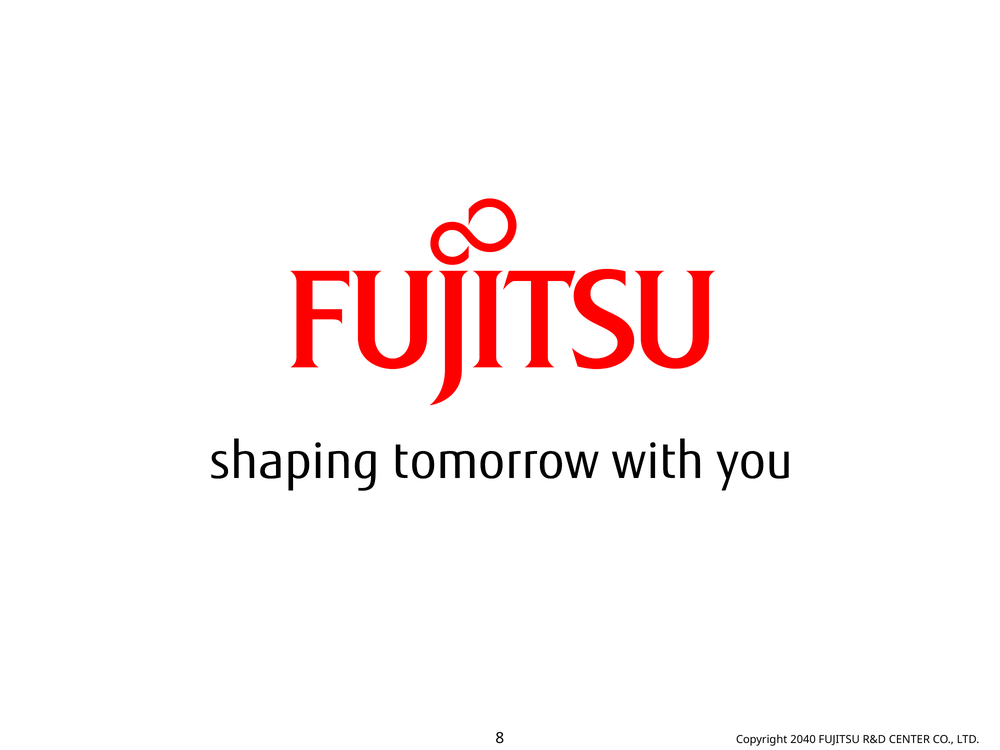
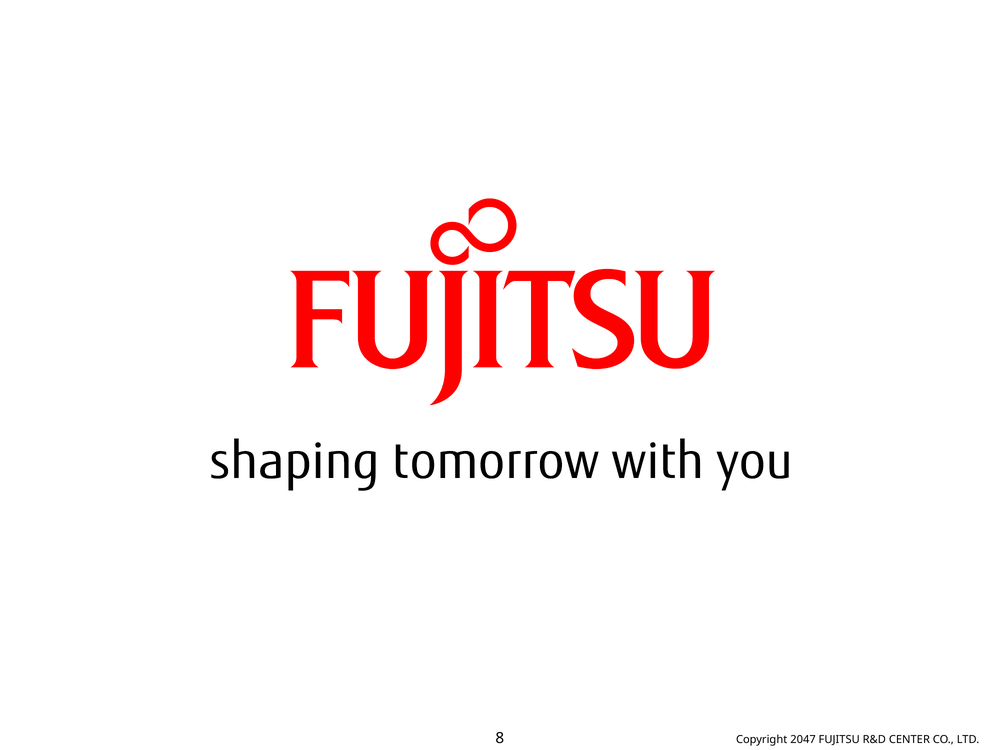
2040: 2040 -> 2047 (803, 739)
